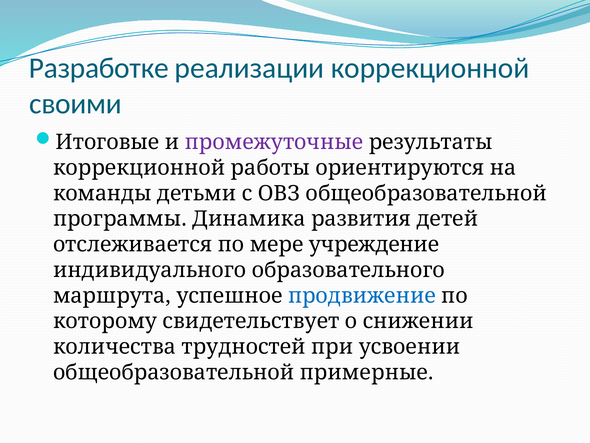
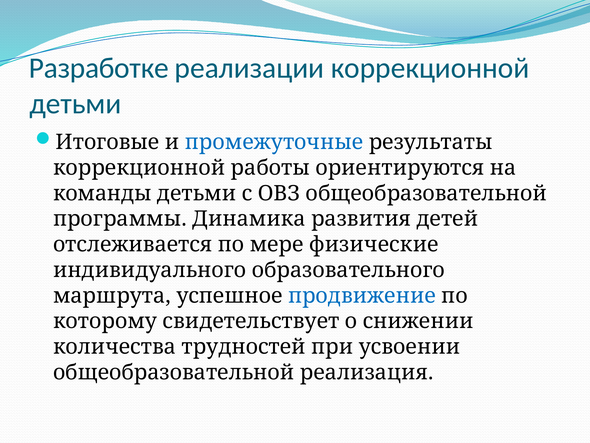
своими: своими -> детьми (75, 104)
промежуточные colour: purple -> blue (274, 142)
учреждение: учреждение -> физические (374, 244)
примерные: примерные -> реализация (367, 372)
